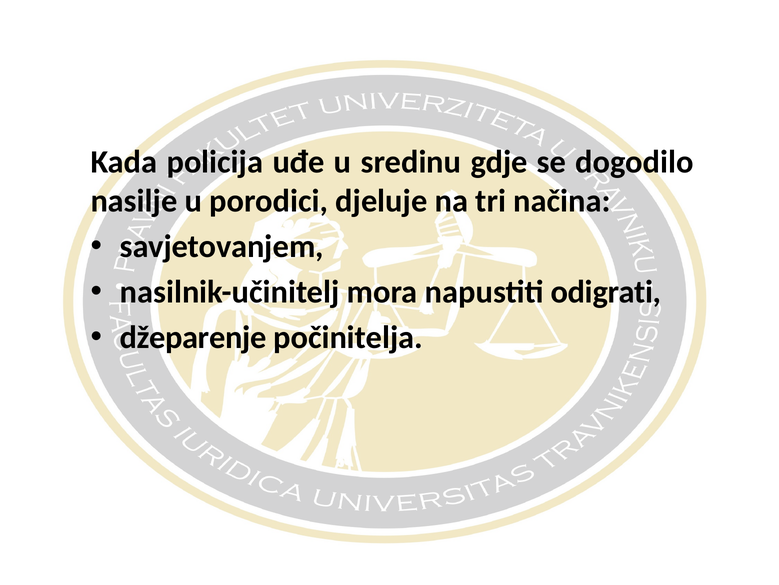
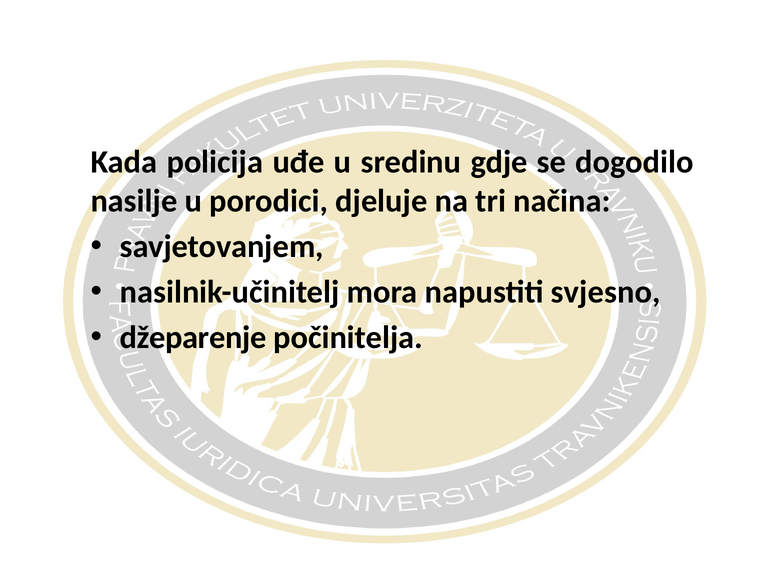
odigrati: odigrati -> svjesno (606, 292)
